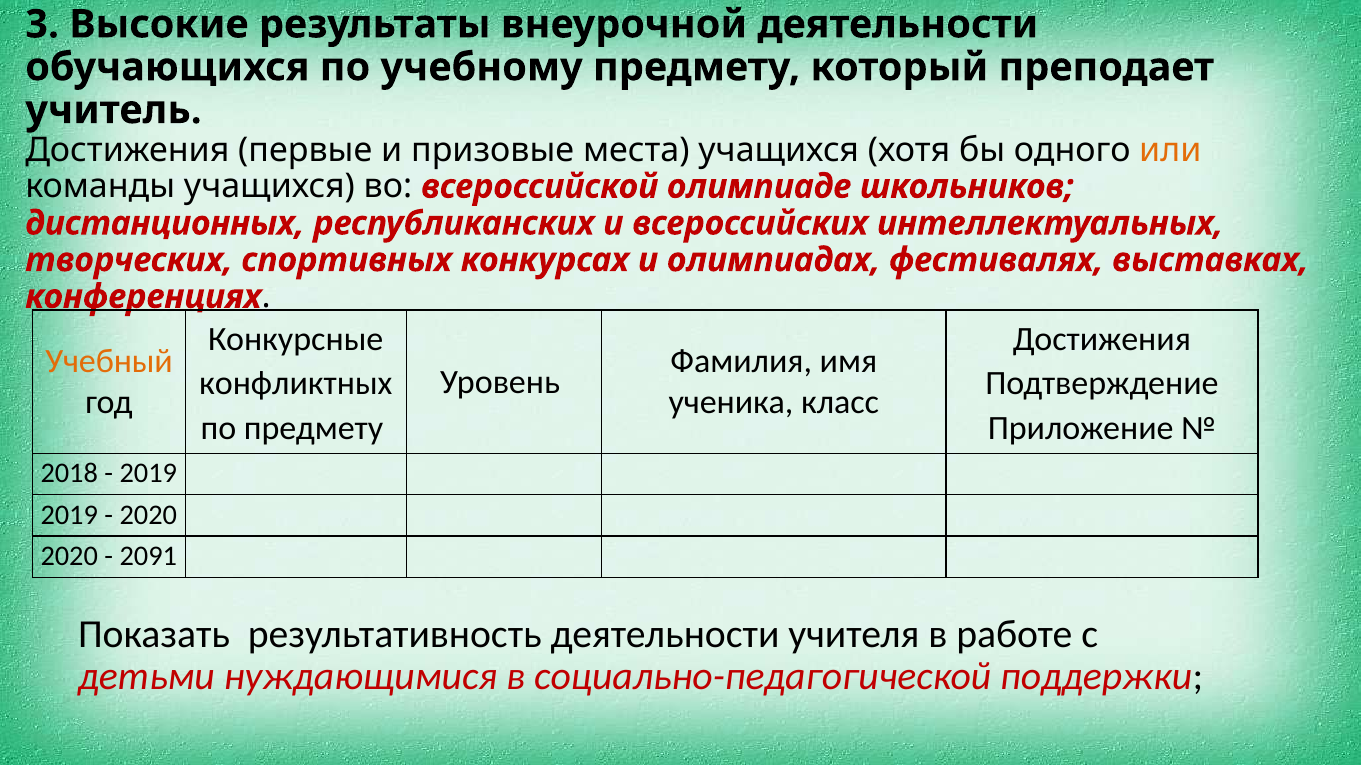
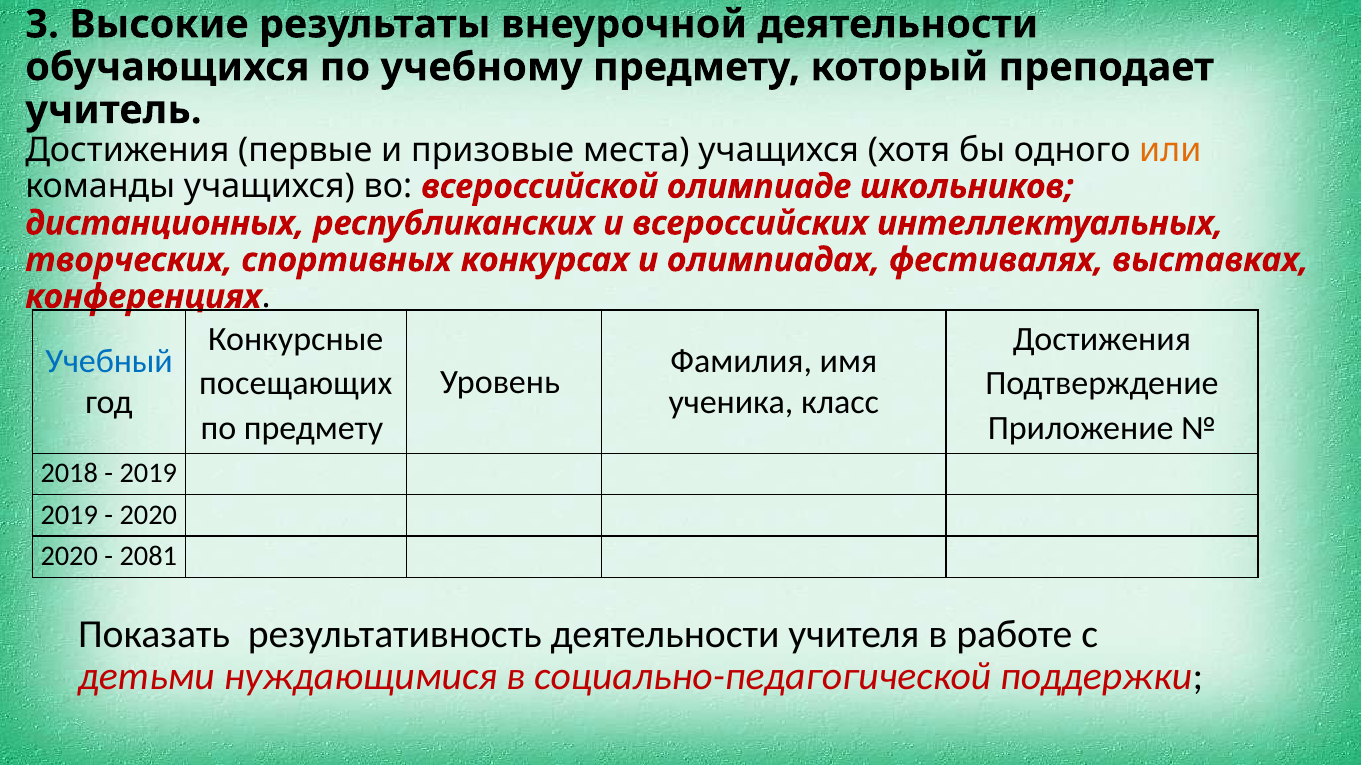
Учебный colour: orange -> blue (109, 362)
конфликтных: конфликтных -> посещающих (296, 384)
2091: 2091 -> 2081 (148, 557)
